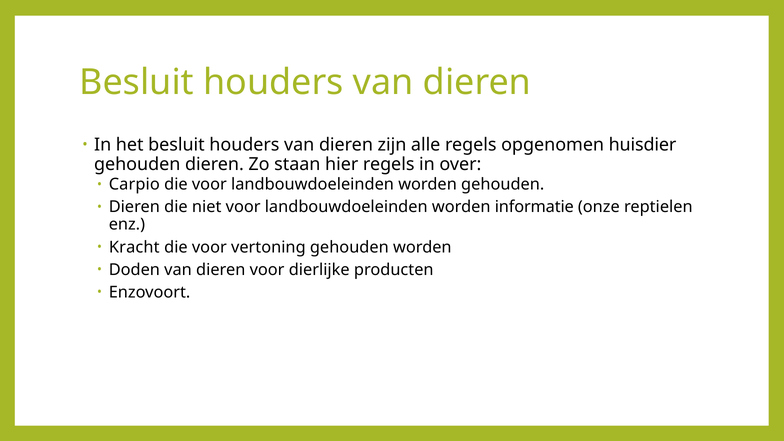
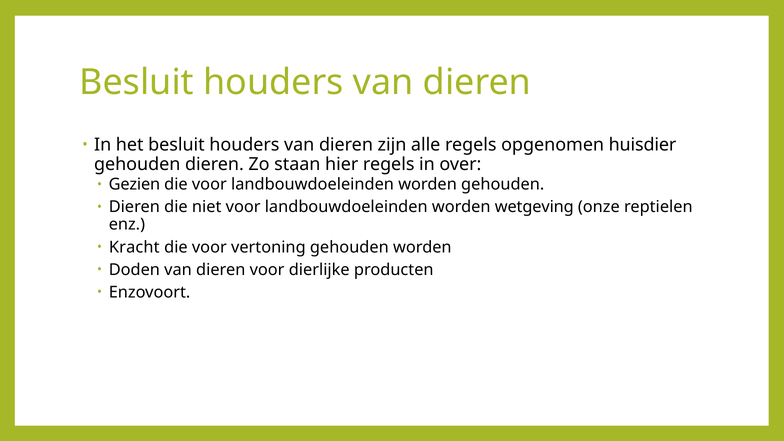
Carpio: Carpio -> Gezien (134, 184)
informatie: informatie -> wetgeving (534, 207)
